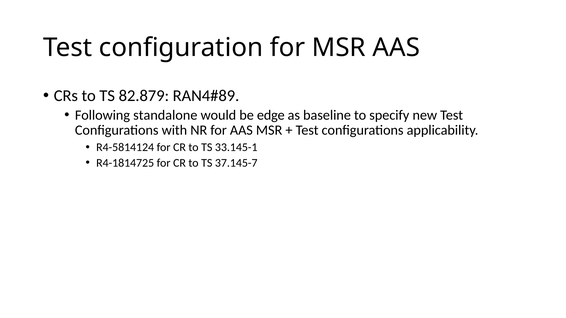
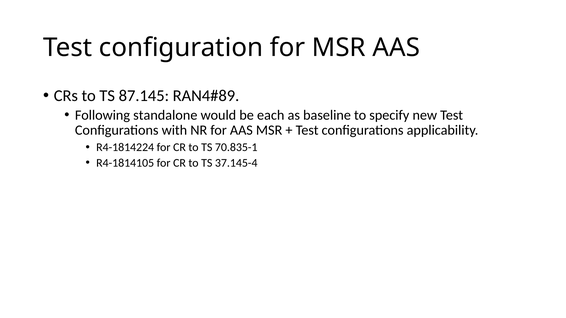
82.879: 82.879 -> 87.145 (144, 96)
edge: edge -> each (271, 115)
R4-5814124: R4-5814124 -> R4-1814224 (125, 147)
33.145-1: 33.145-1 -> 70.835-1 (236, 147)
R4-1814725: R4-1814725 -> R4-1814105 (125, 163)
37.145-7: 37.145-7 -> 37.145-4 (236, 163)
